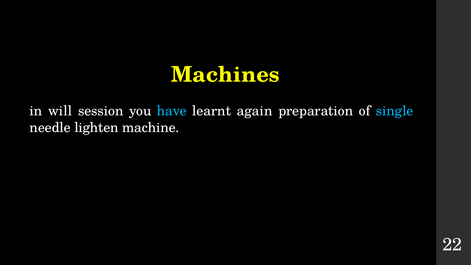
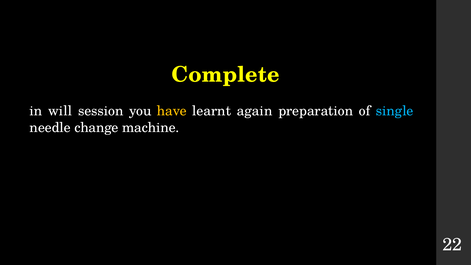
Machines: Machines -> Complete (226, 75)
have colour: light blue -> yellow (172, 111)
lighten: lighten -> change (96, 128)
